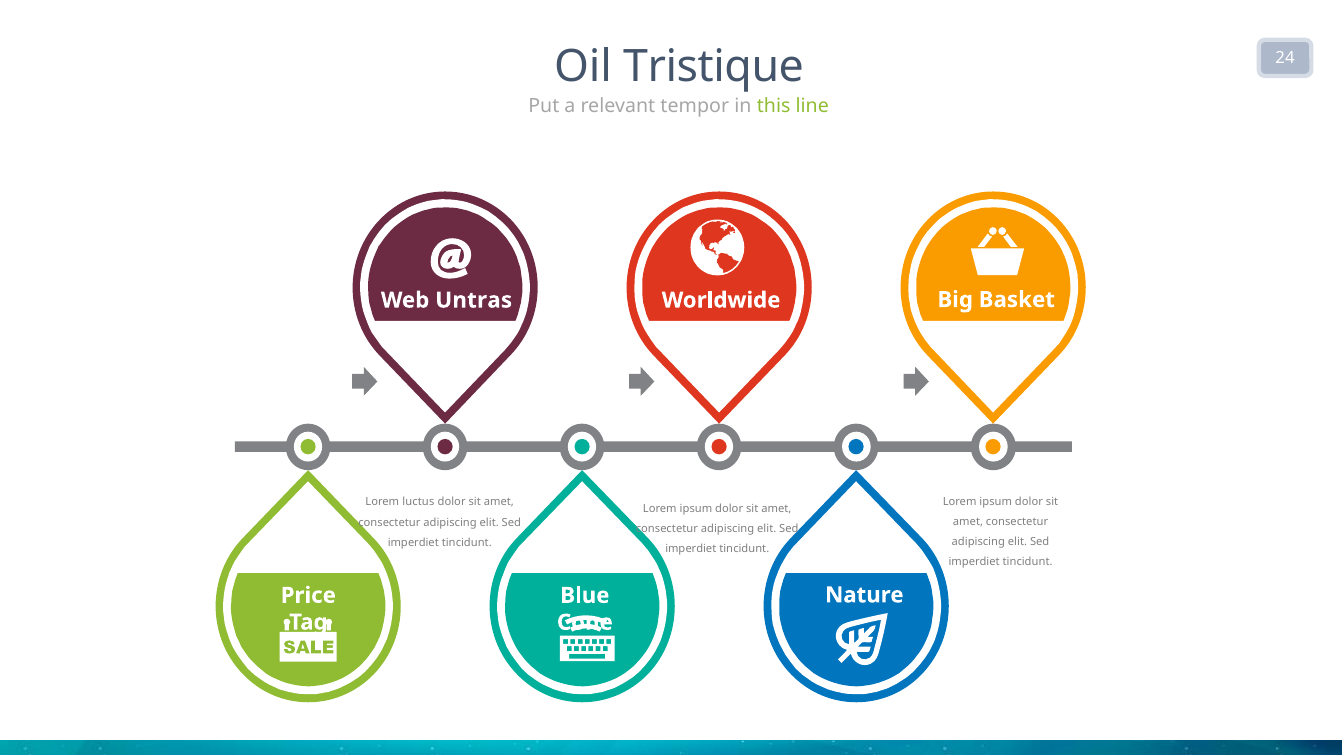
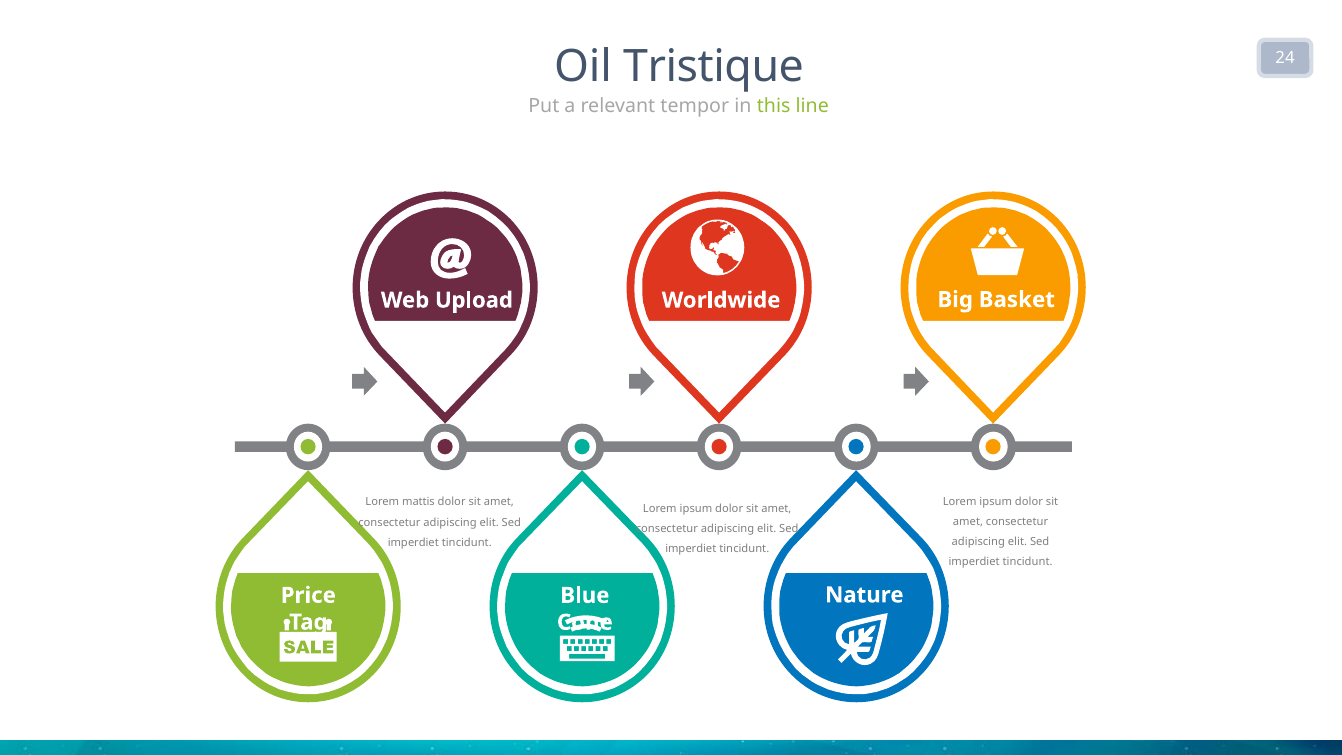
Untras: Untras -> Upload (474, 300)
luctus: luctus -> mattis (418, 502)
